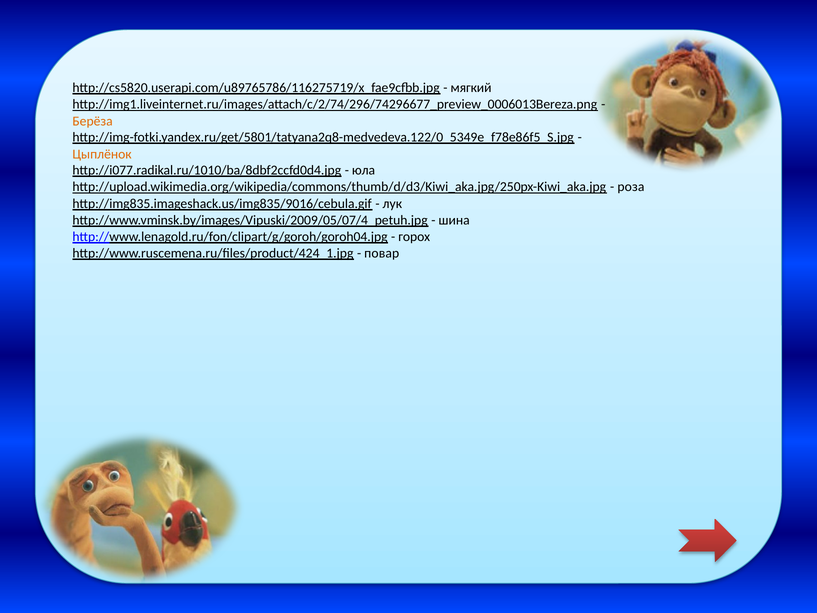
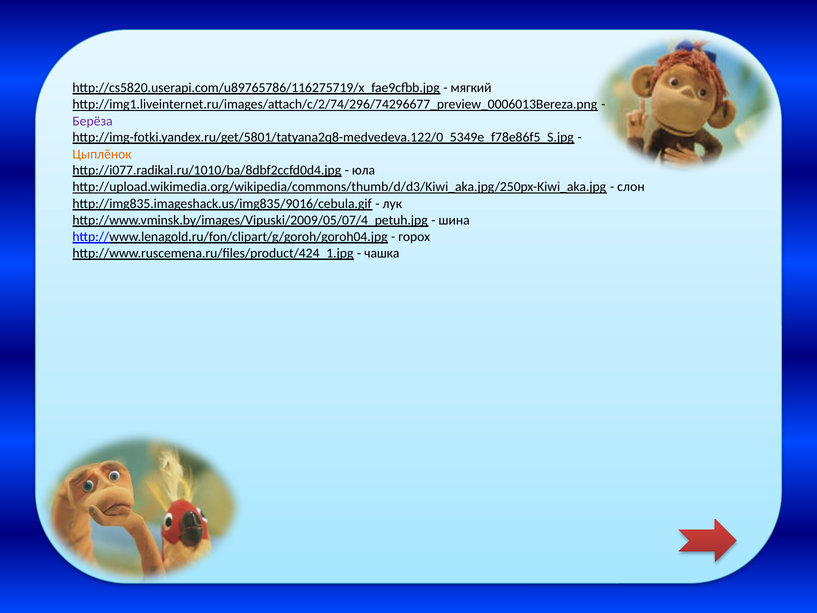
Берёза colour: orange -> purple (93, 121)
роза: роза -> слон (631, 187)
повар: повар -> чашка (382, 253)
